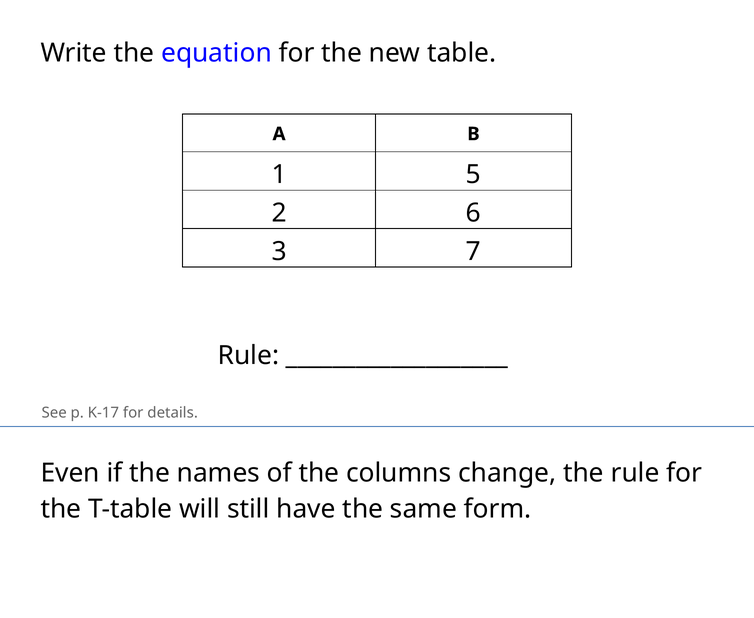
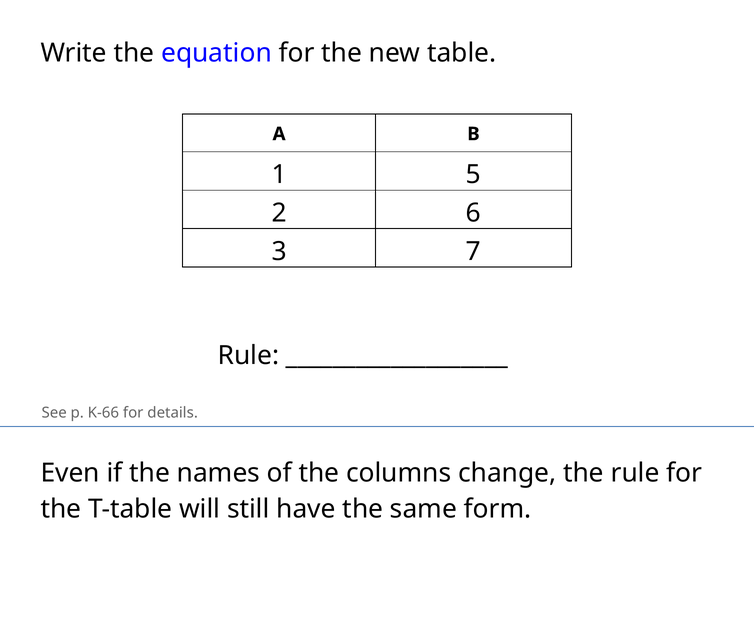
K-17: K-17 -> K-66 (103, 413)
